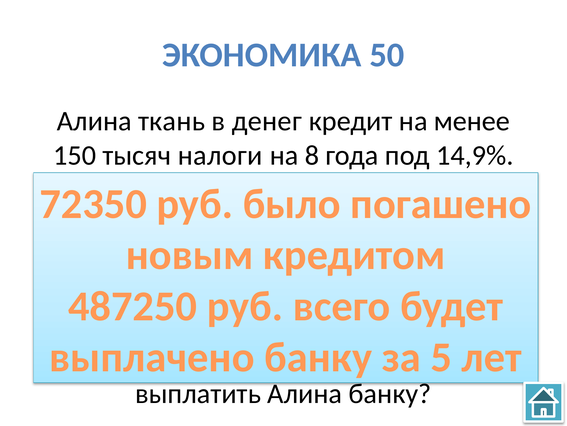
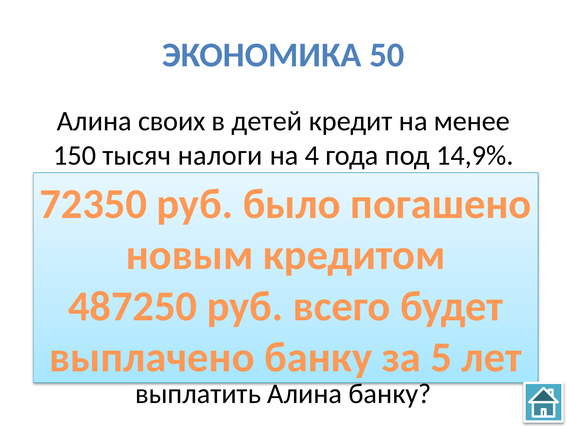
ткань: ткань -> своих (172, 121)
в денег: денег -> детей (267, 121)
8: 8 -> 4 (312, 155)
